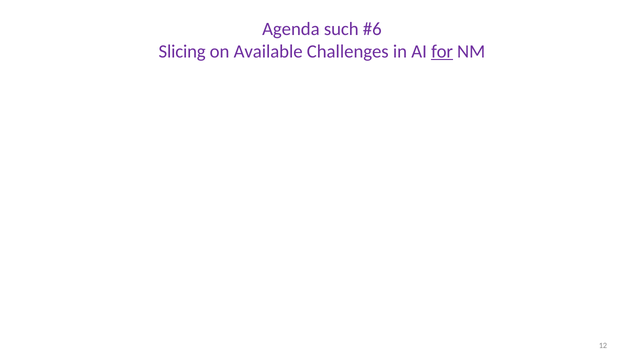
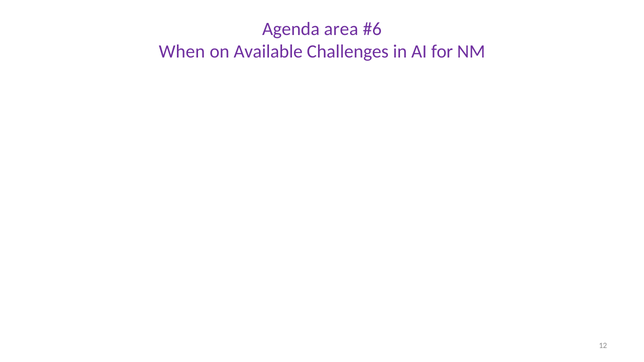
such: such -> area (341, 29)
Slicing: Slicing -> When (182, 52)
for underline: present -> none (442, 52)
